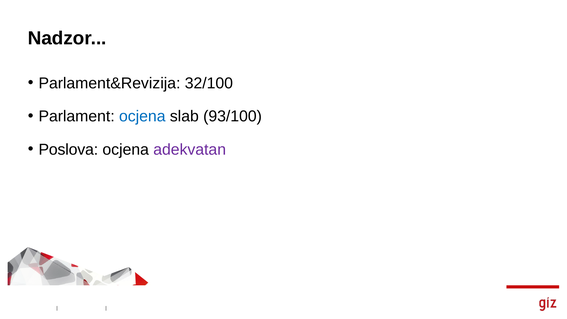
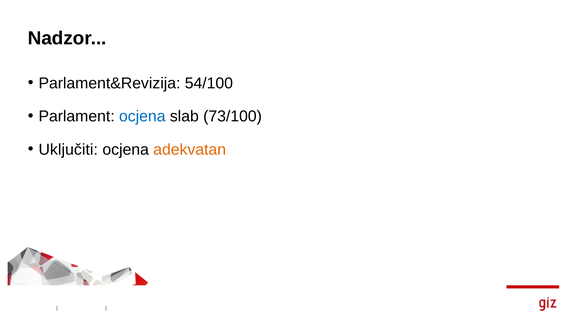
32/100: 32/100 -> 54/100 (209, 83)
93/100: 93/100 -> 73/100 (233, 116)
Poslova: Poslova -> Uključiti (68, 149)
adekvatan colour: purple -> orange (190, 149)
